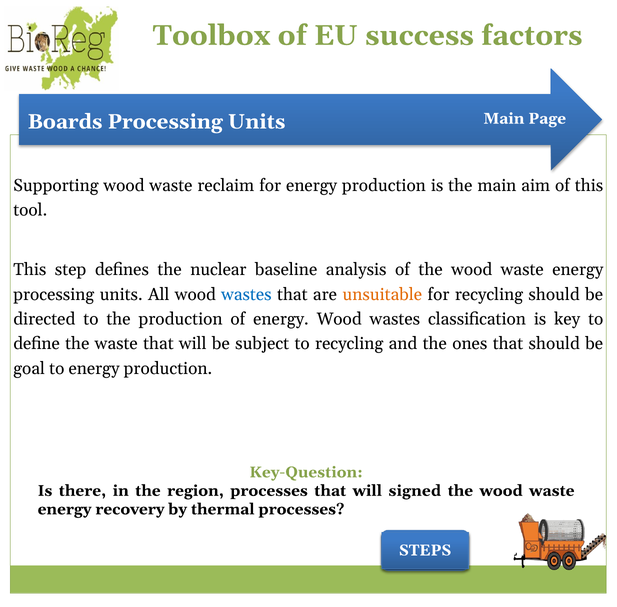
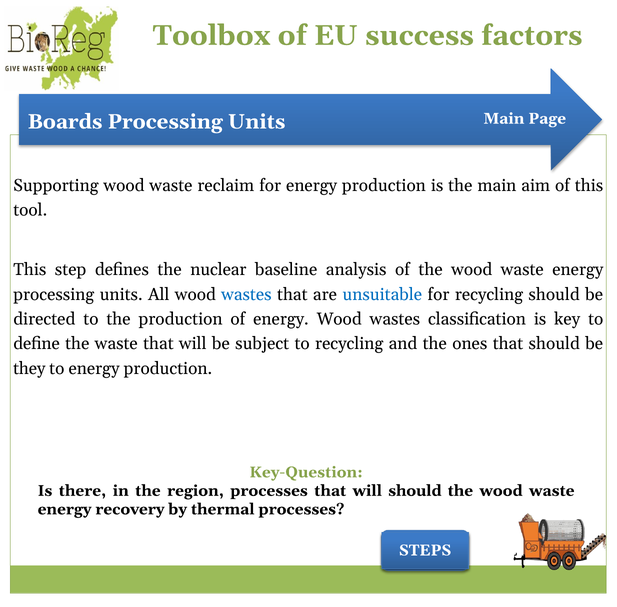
unsuitable colour: orange -> blue (382, 295)
goal: goal -> they (29, 369)
will signed: signed -> should (415, 491)
